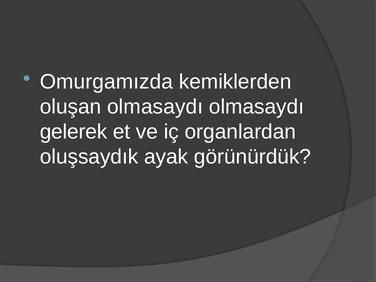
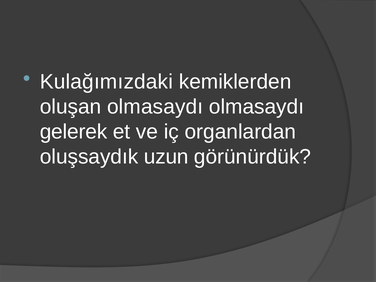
Omurgamızda: Omurgamızda -> Kulağımızdaki (106, 82)
ayak: ayak -> uzun (166, 157)
